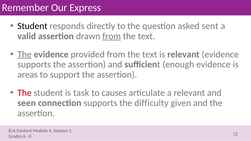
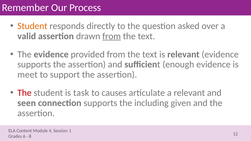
Express: Express -> Process (85, 8)
Student colour: black -> orange (32, 26)
sent: sent -> over (210, 26)
The underline: present -> none (24, 54)
areas: areas -> meet (27, 75)
difficulty: difficulty -> including (151, 103)
